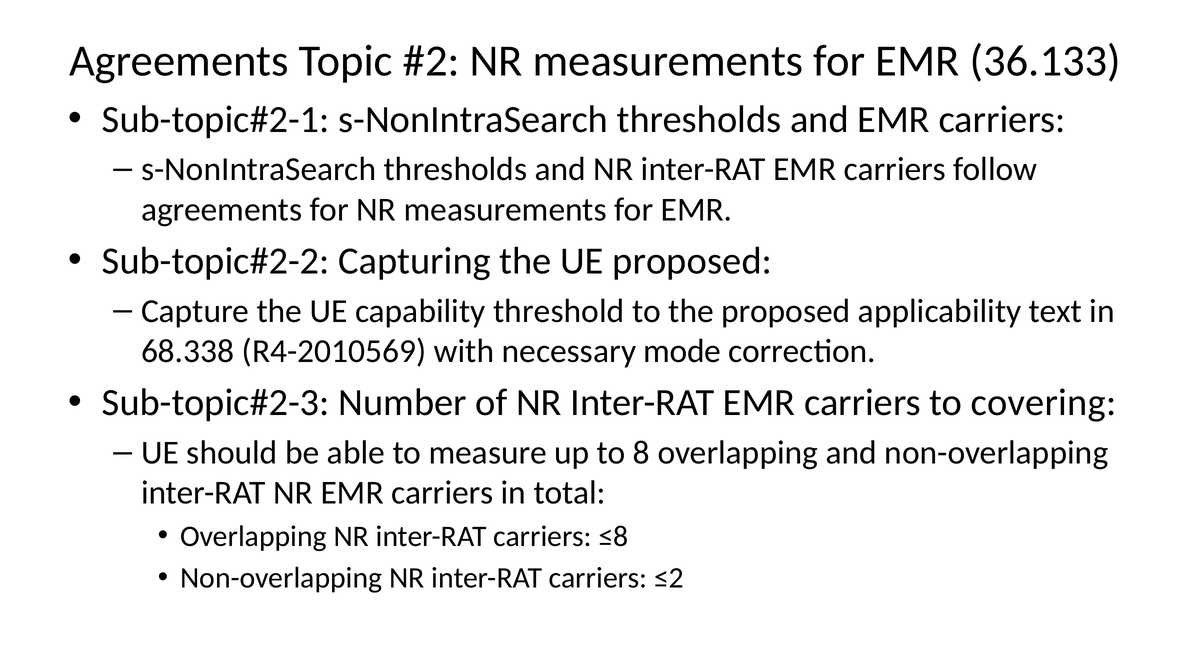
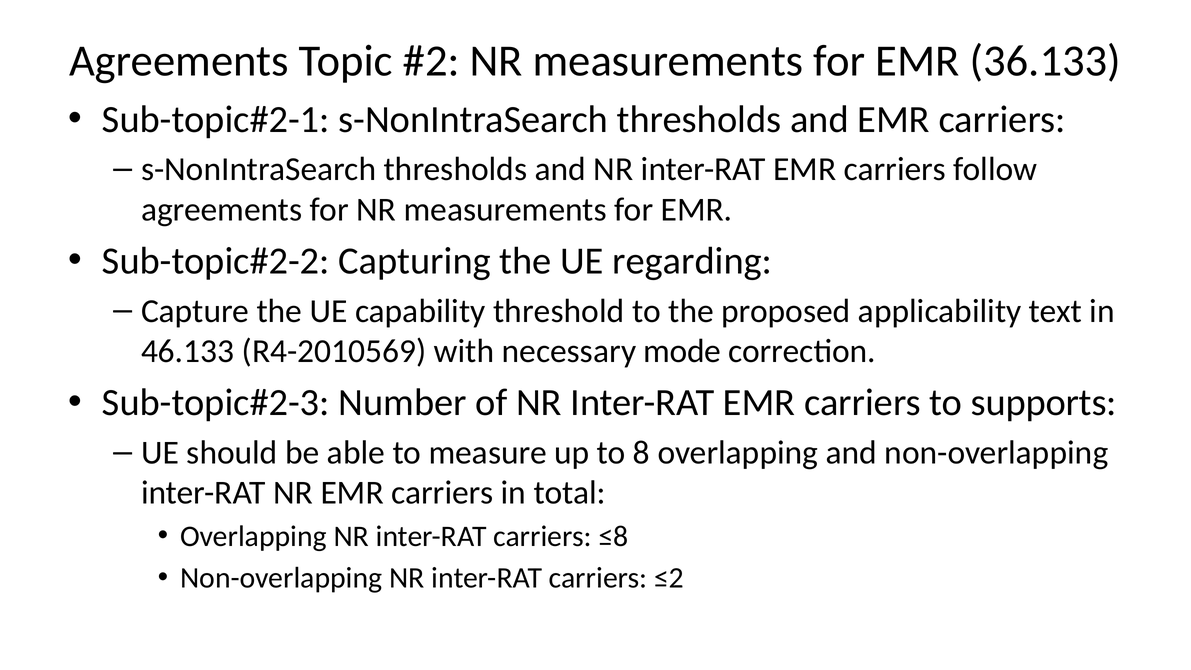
UE proposed: proposed -> regarding (692, 261)
68.338: 68.338 -> 46.133 (188, 351)
covering: covering -> supports (1044, 403)
